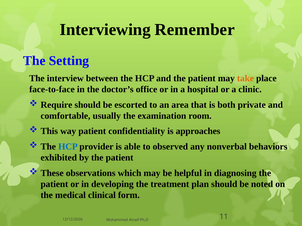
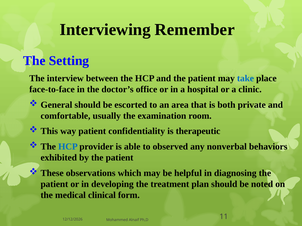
take colour: orange -> blue (245, 78)
Require: Require -> General (56, 105)
approaches: approaches -> therapeutic (198, 132)
